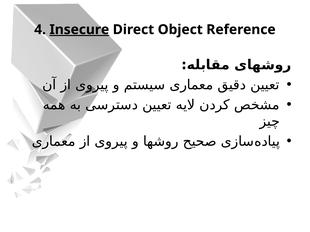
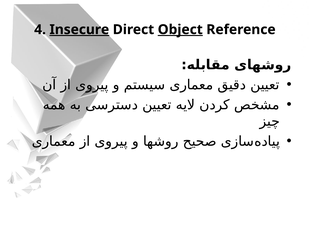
Object underline: none -> present (180, 30)
